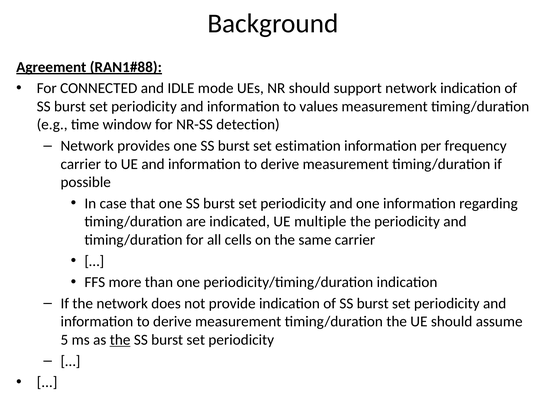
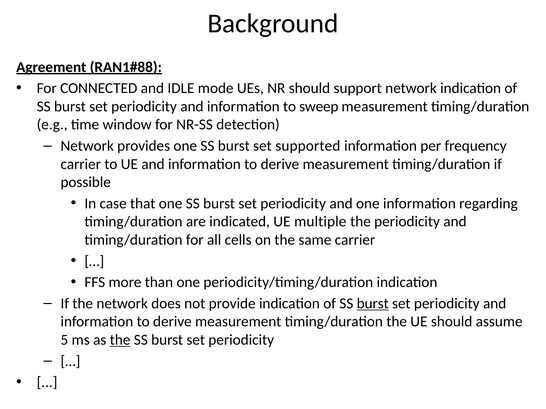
values: values -> sweep (319, 107)
estimation: estimation -> supported (308, 146)
burst underline: none -> present (373, 304)
